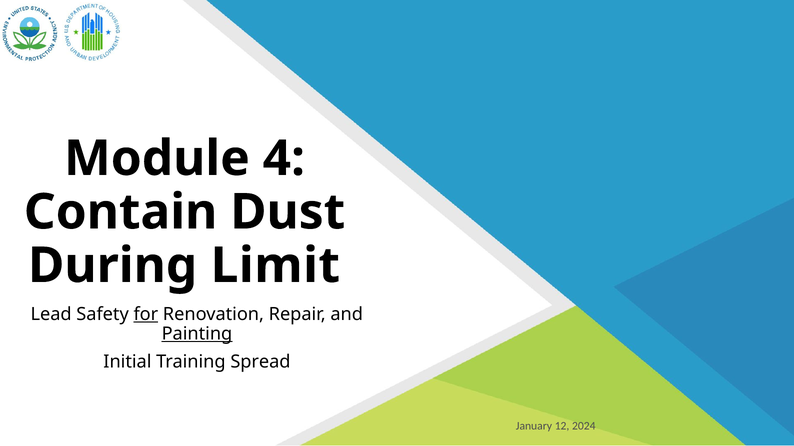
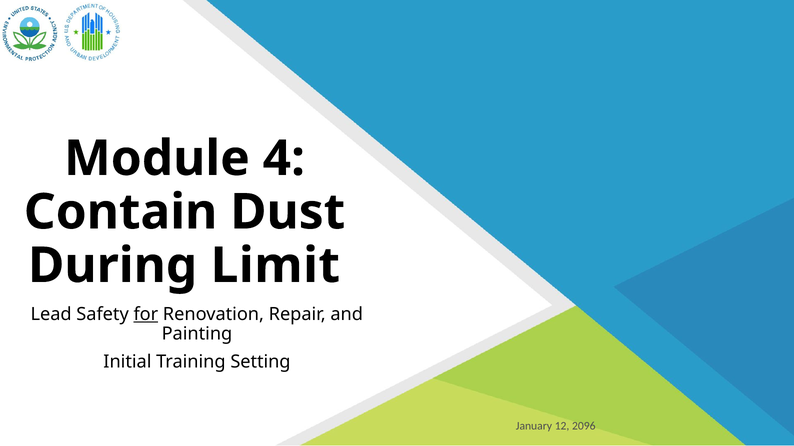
Painting underline: present -> none (197, 334)
Spread: Spread -> Setting (260, 362)
2024: 2024 -> 2096 (584, 427)
